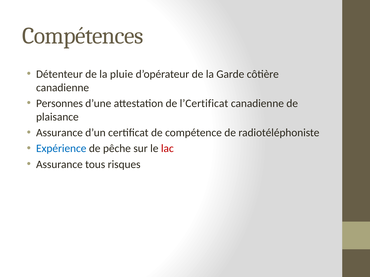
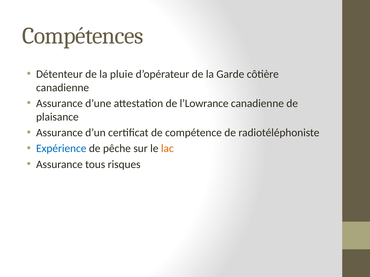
Personnes: Personnes -> Assurance (59, 104)
l’Certificat: l’Certificat -> l’Lowrance (204, 104)
lac colour: red -> orange (167, 149)
